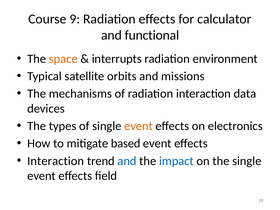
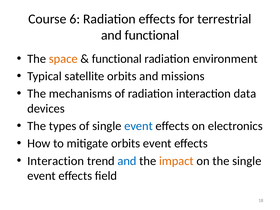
9: 9 -> 6 (75, 19)
calculator: calculator -> terrestrial (224, 19)
interrupts: interrupts -> functional (117, 59)
event colour: orange -> blue (139, 126)
mitigate based: based -> orbits (126, 143)
impact colour: blue -> orange (176, 161)
